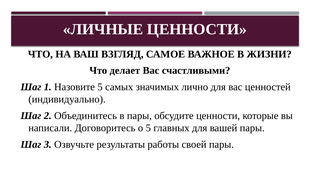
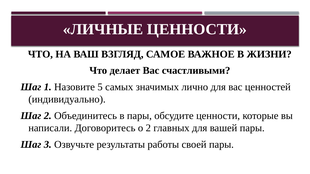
о 5: 5 -> 2 (148, 128)
